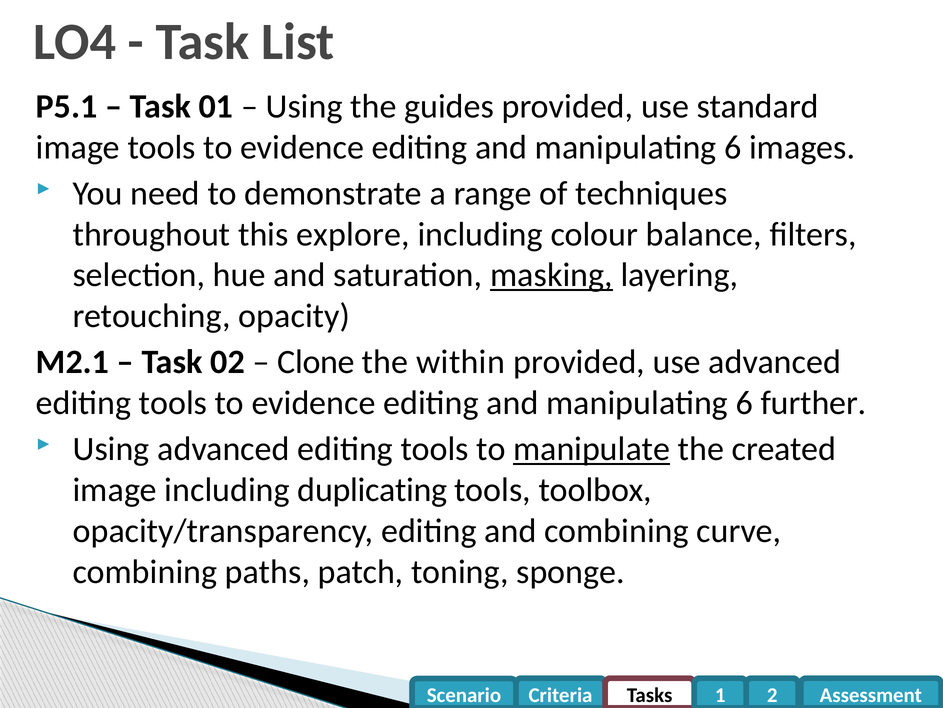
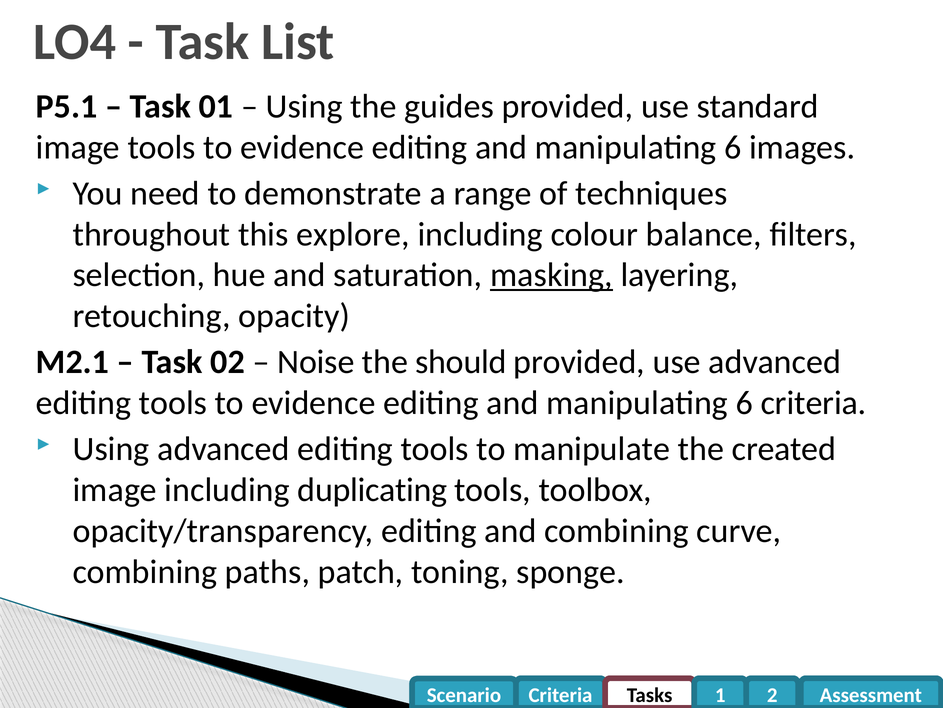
Clone: Clone -> Noise (316, 362)
within: within -> should (461, 362)
6 further: further -> criteria (814, 403)
manipulate underline: present -> none (592, 449)
